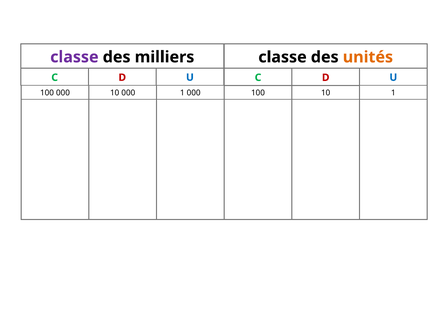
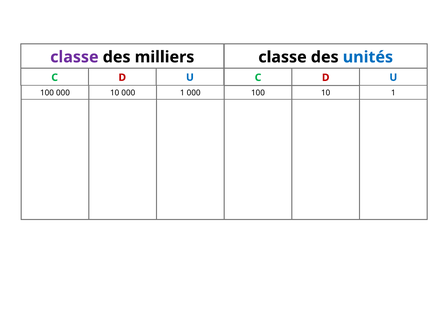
unités colour: orange -> blue (368, 57)
